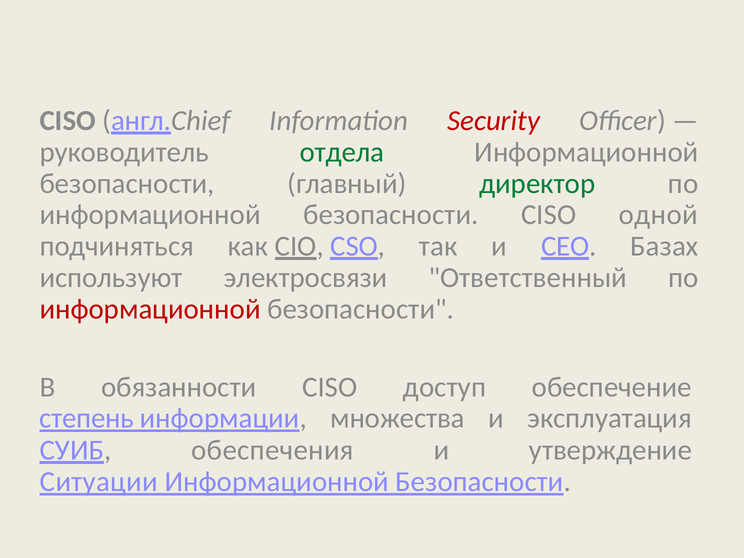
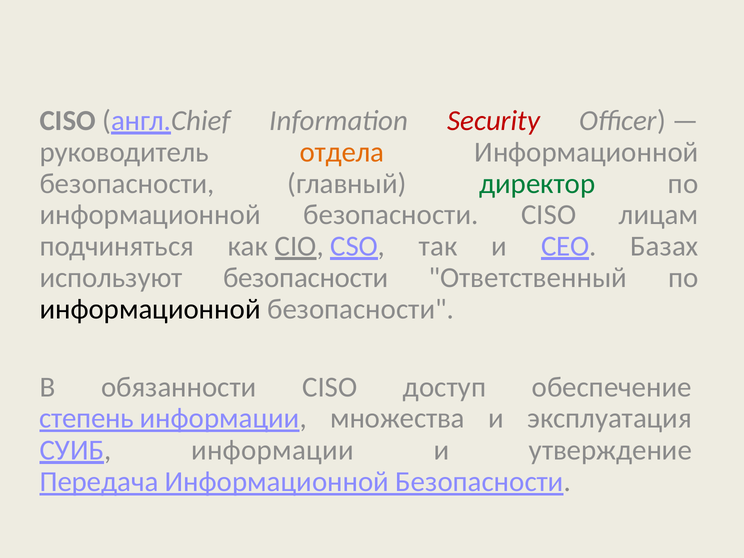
отдела colour: green -> orange (342, 152)
одной: одной -> лицам (659, 215)
используют электросвязи: электросвязи -> безопасности (306, 278)
информационной colour: red -> black (150, 309)
СУИБ обеспечения: обеспечения -> информации (273, 450)
Ситуации: Ситуации -> Передача (99, 482)
